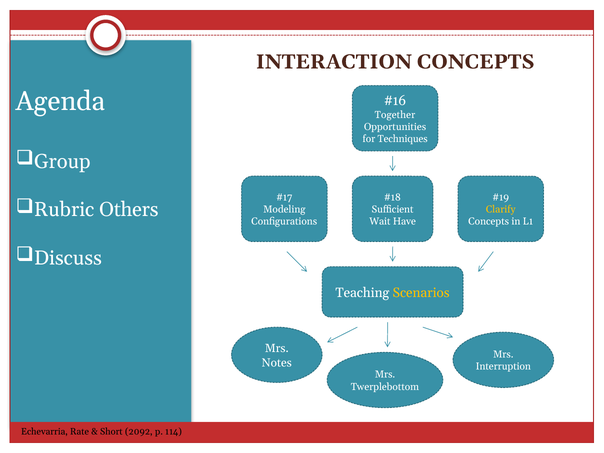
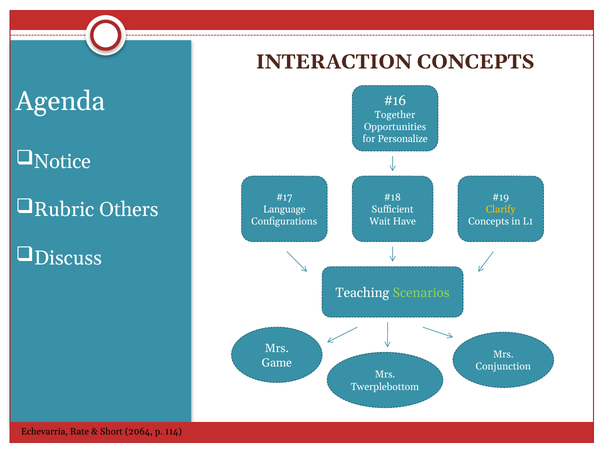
Techniques: Techniques -> Personalize (403, 139)
Group: Group -> Notice (62, 161)
Modeling: Modeling -> Language (284, 210)
Scenarios colour: yellow -> light green (421, 293)
Notes: Notes -> Game (277, 363)
Interruption: Interruption -> Conjunction (503, 367)
2092: 2092 -> 2064 (139, 432)
